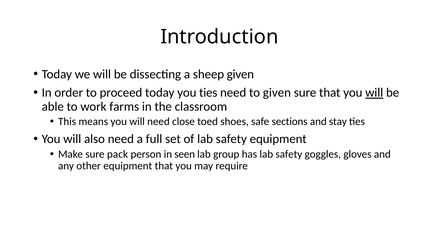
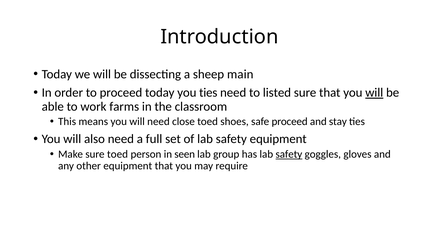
sheep given: given -> main (240, 74)
to given: given -> listed (277, 93)
safe sections: sections -> proceed (290, 122)
sure pack: pack -> toed (118, 154)
safety underline: none -> present (289, 154)
